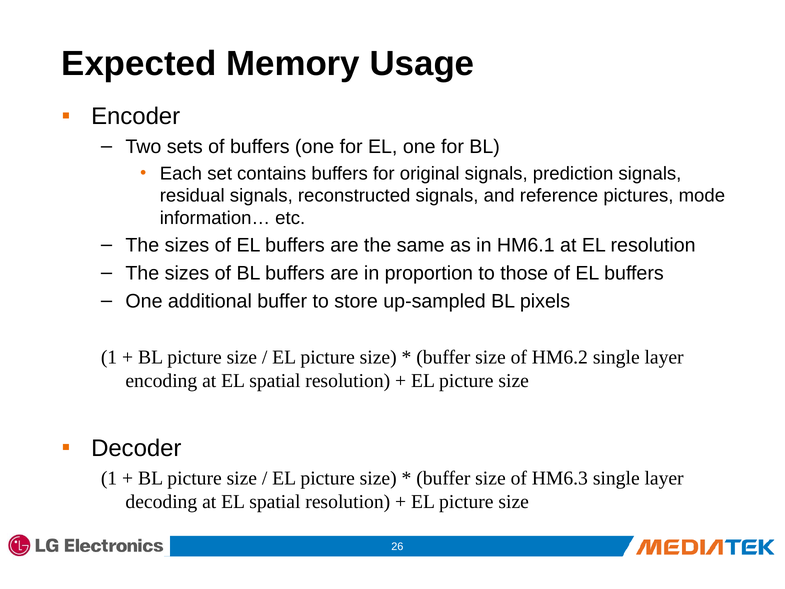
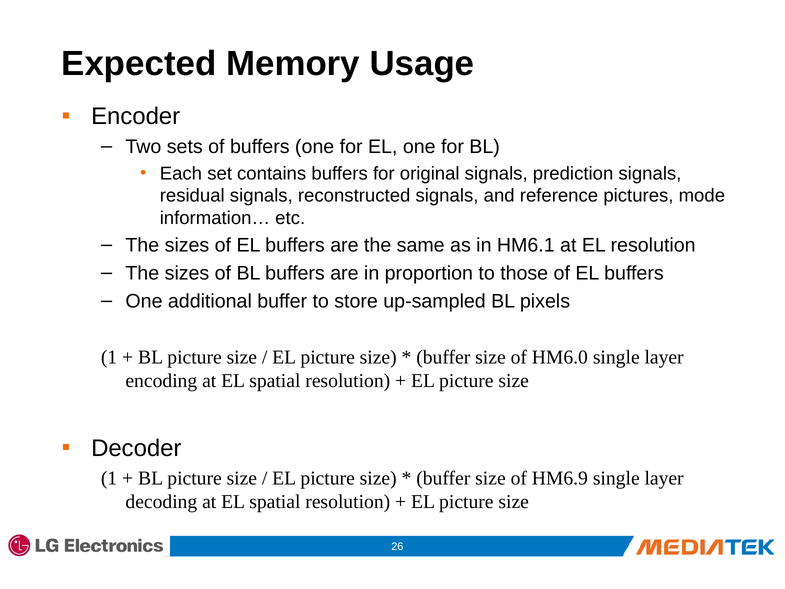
HM6.2: HM6.2 -> HM6.0 (560, 357)
HM6.3: HM6.3 -> HM6.9 (560, 478)
